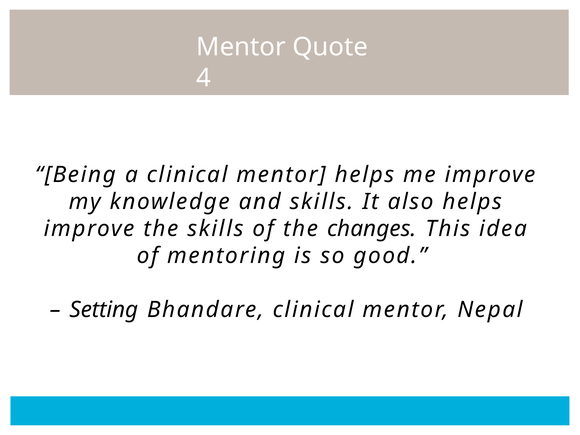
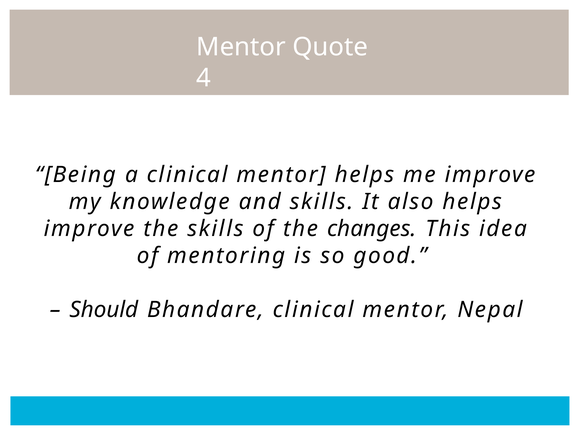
Setting: Setting -> Should (104, 310)
